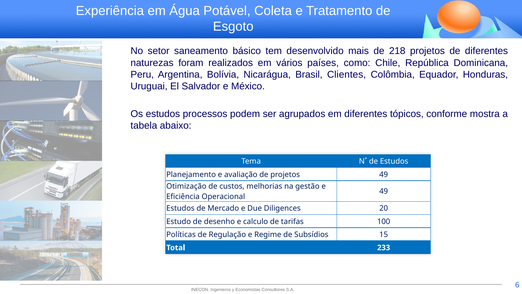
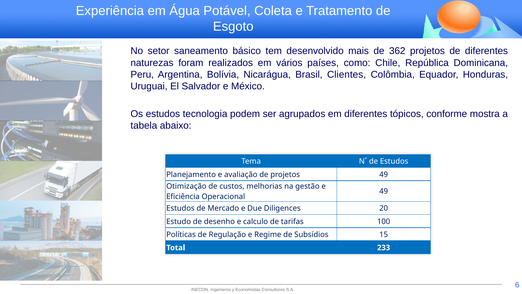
218: 218 -> 362 (397, 51)
processos: processos -> tecnologia (205, 114)
